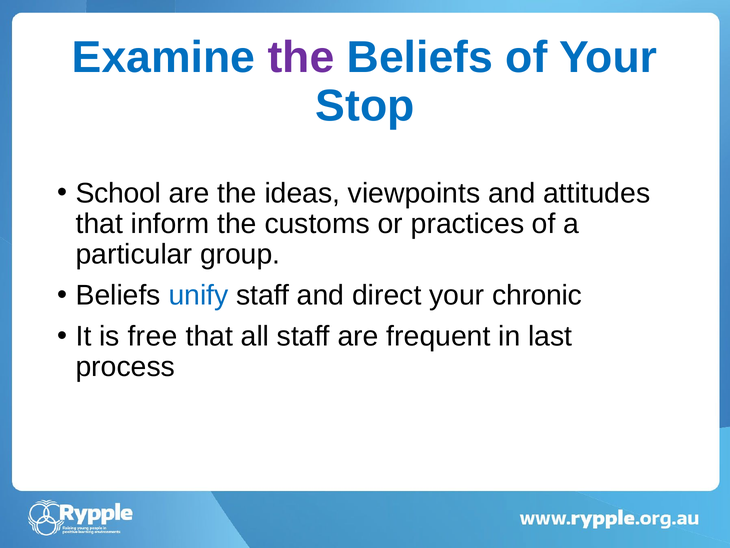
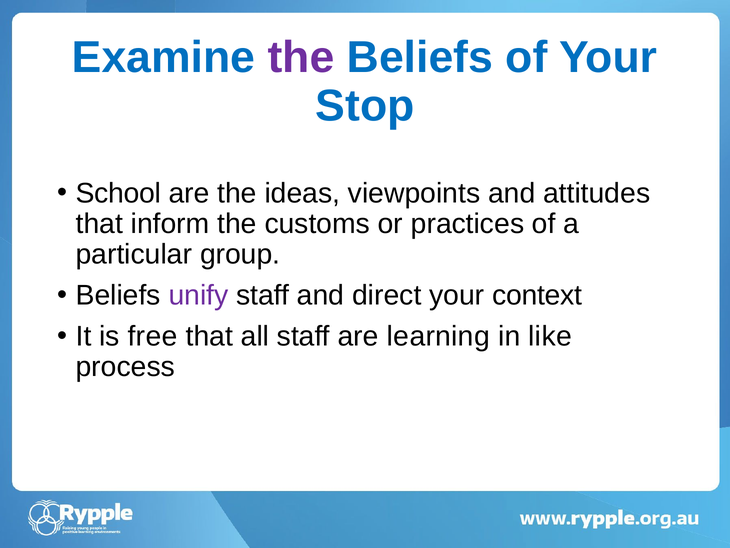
unify colour: blue -> purple (198, 295)
chronic: chronic -> context (537, 295)
frequent: frequent -> learning (438, 336)
last: last -> like (550, 336)
